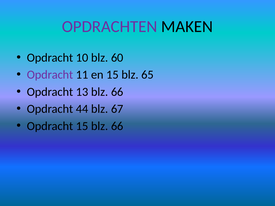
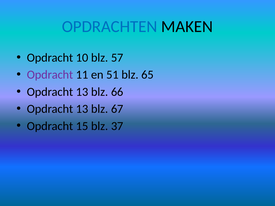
OPDRACHTEN colour: purple -> blue (110, 27)
60: 60 -> 57 (117, 58)
en 15: 15 -> 51 (113, 75)
44: 44 -> 13 (82, 109)
15 blz 66: 66 -> 37 (117, 126)
